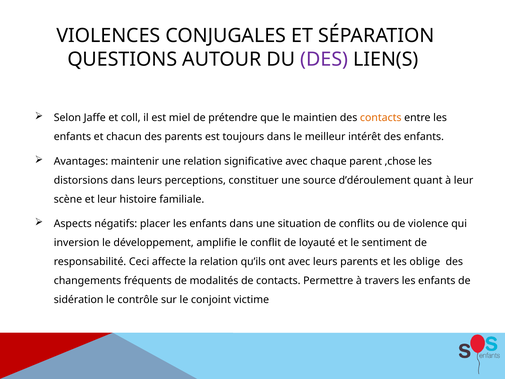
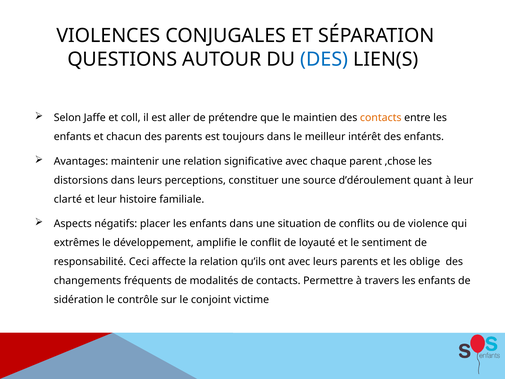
DES colour: purple -> blue (324, 59)
miel: miel -> aller (180, 118)
scène: scène -> clarté (68, 199)
inversion: inversion -> extrêmes (77, 243)
